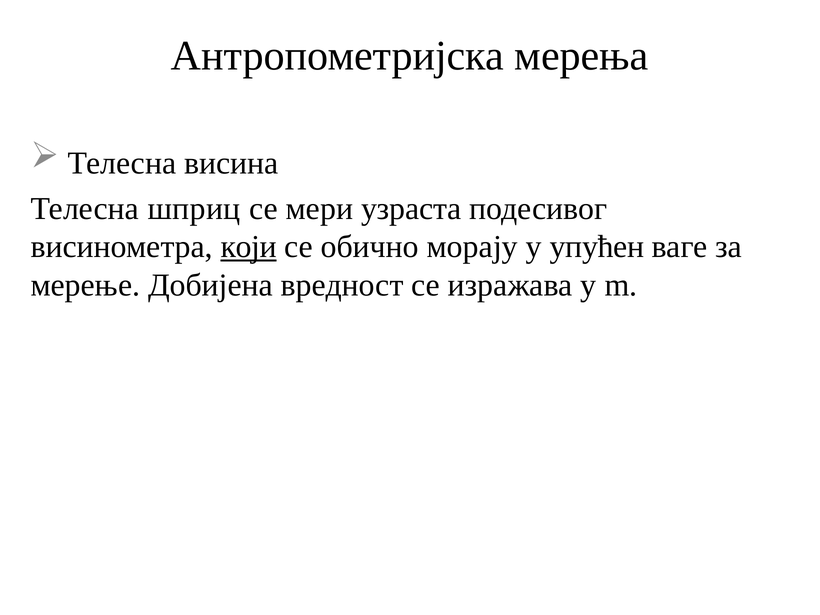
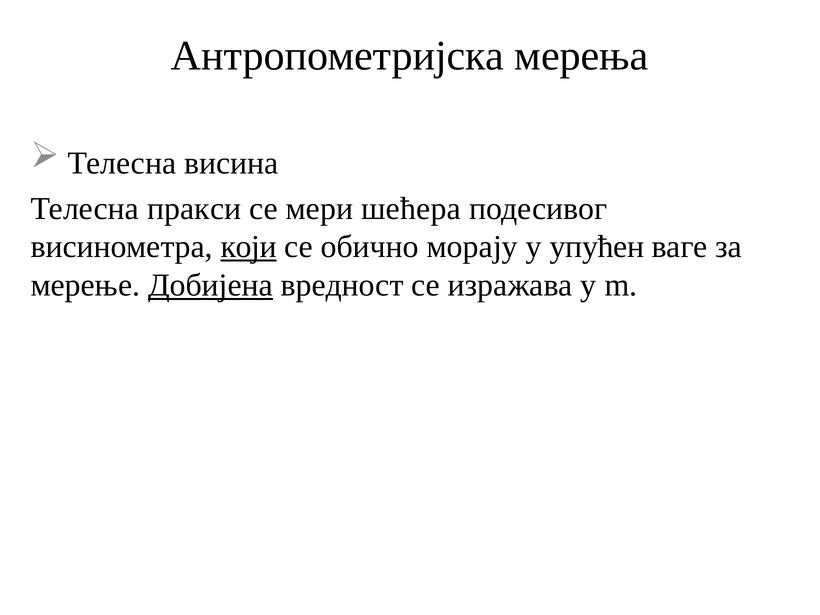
шприц: шприц -> пракси (194, 209)
узраста: узраста -> шећера (411, 209)
Добијена underline: none -> present (210, 285)
